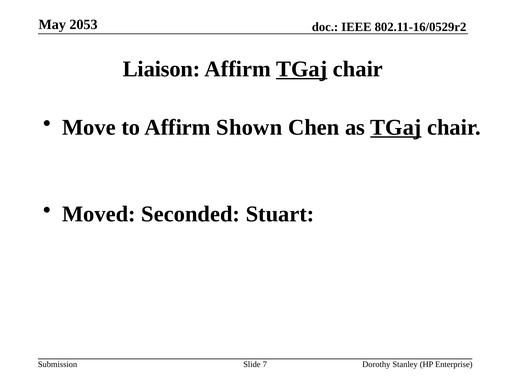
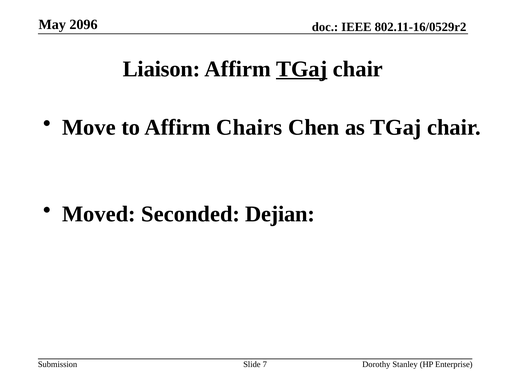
2053: 2053 -> 2096 (83, 25)
Shown: Shown -> Chairs (249, 127)
TGaj underline: present -> none (396, 127)
Stuart: Stuart -> Dejian (280, 214)
